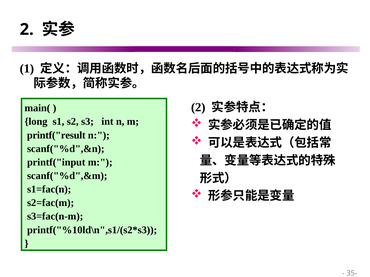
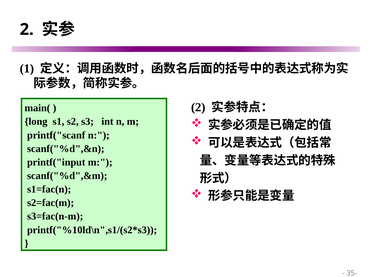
printf("result: printf("result -> printf("scanf (56, 135)
